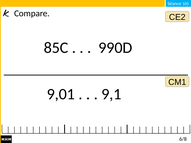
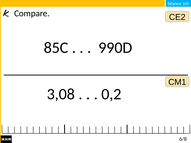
9,01: 9,01 -> 3,08 (61, 94)
9,1: 9,1 -> 0,2 (111, 94)
